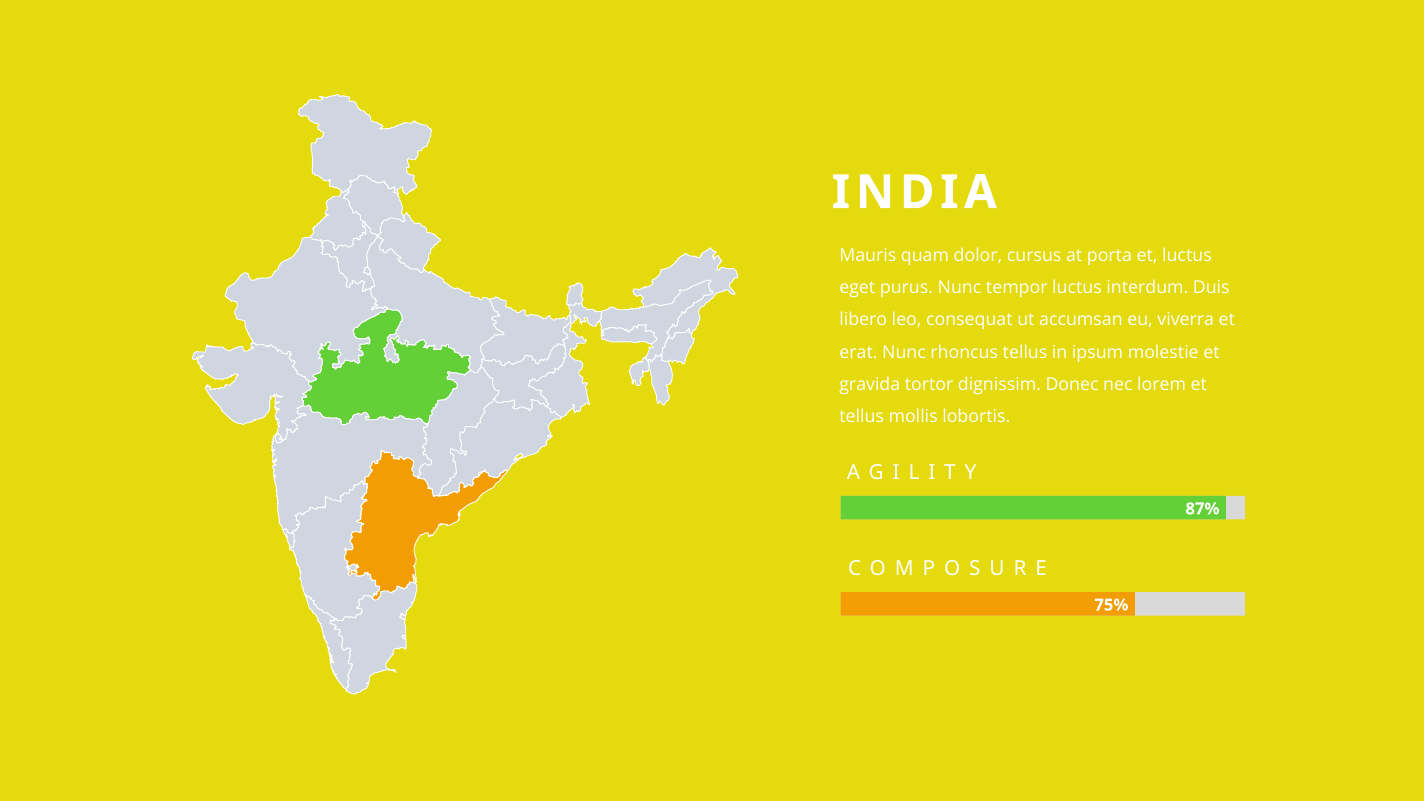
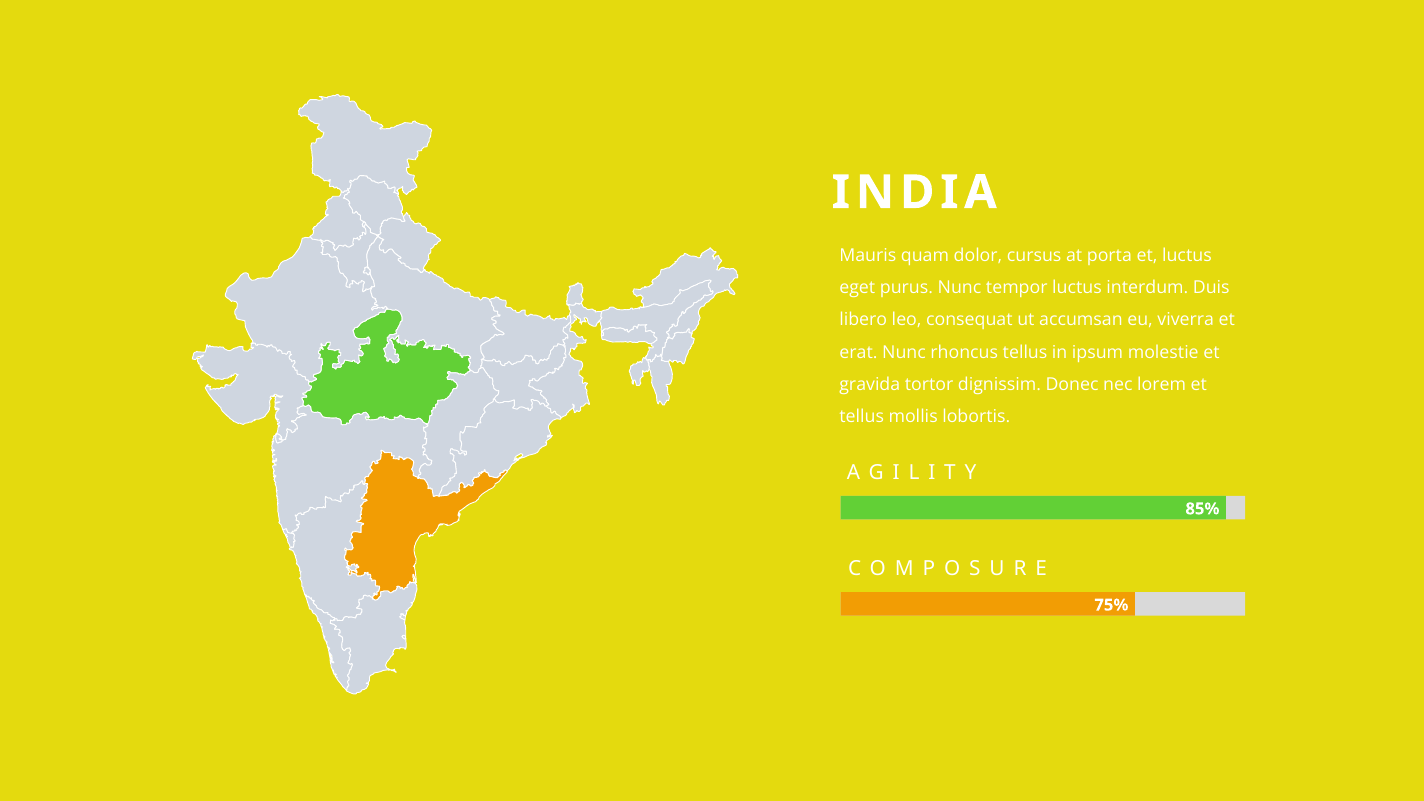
87%: 87% -> 85% (1202, 509)
